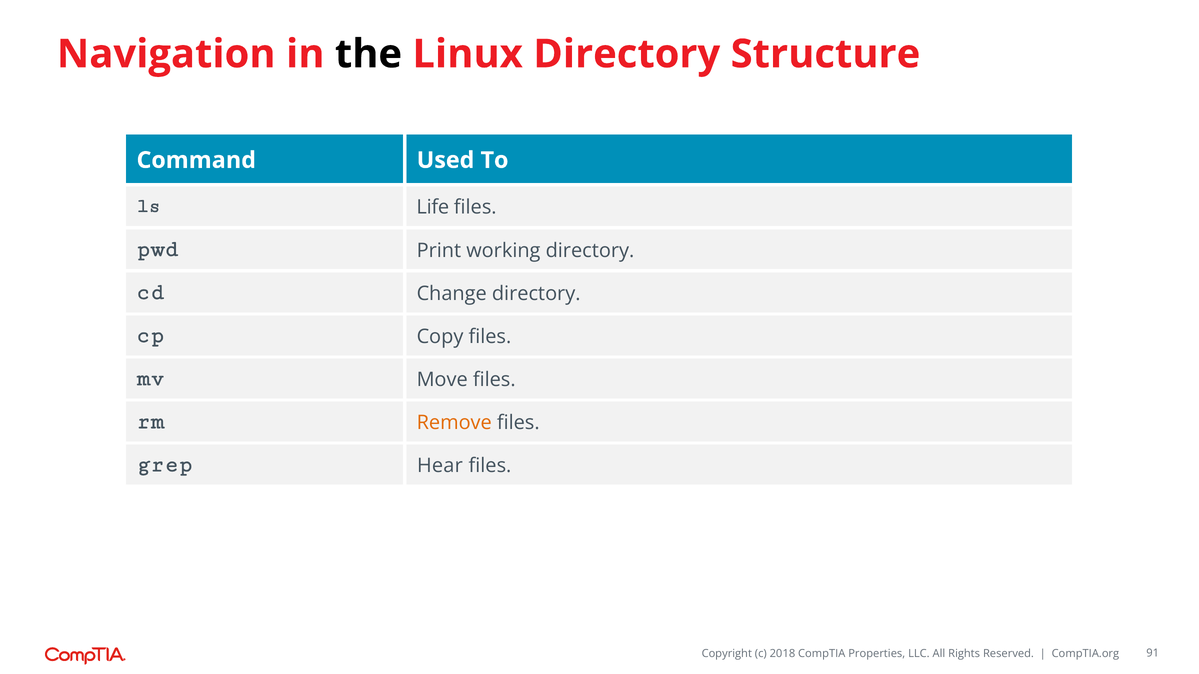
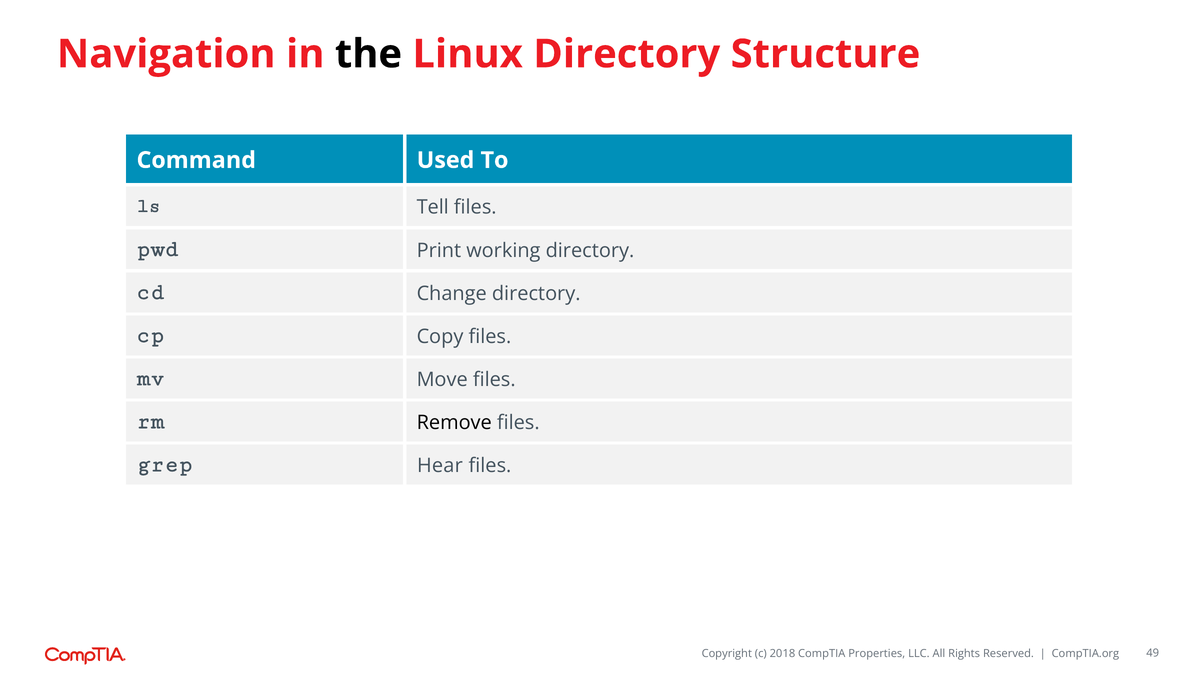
Life: Life -> Tell (433, 208)
Remove colour: orange -> black (454, 423)
91: 91 -> 49 (1153, 653)
